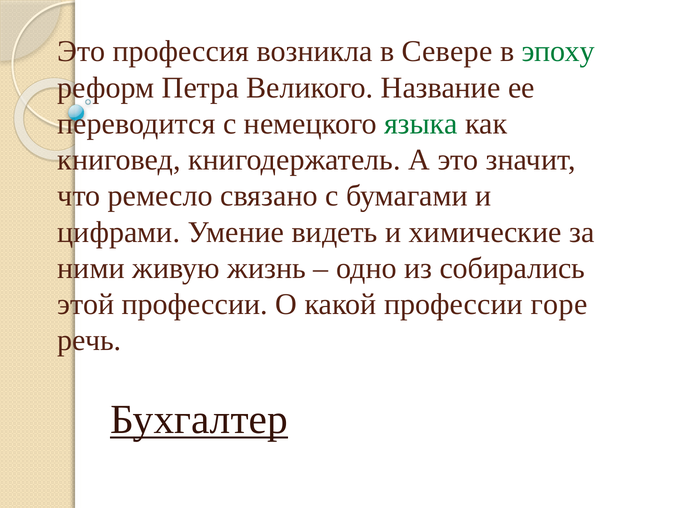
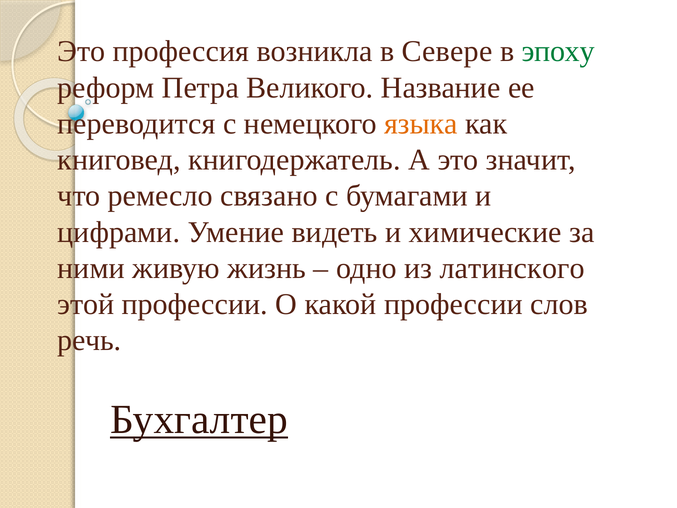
языка colour: green -> orange (421, 124)
собирались: собирались -> латинского (512, 268)
горе: горе -> слов (559, 304)
